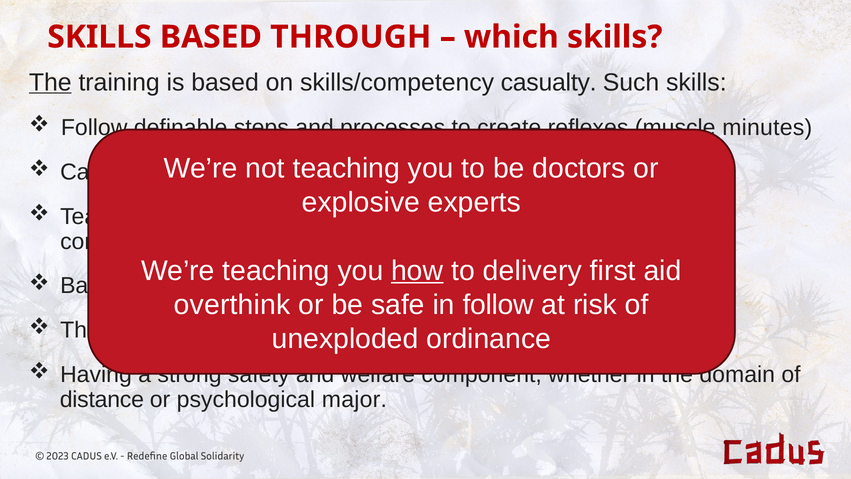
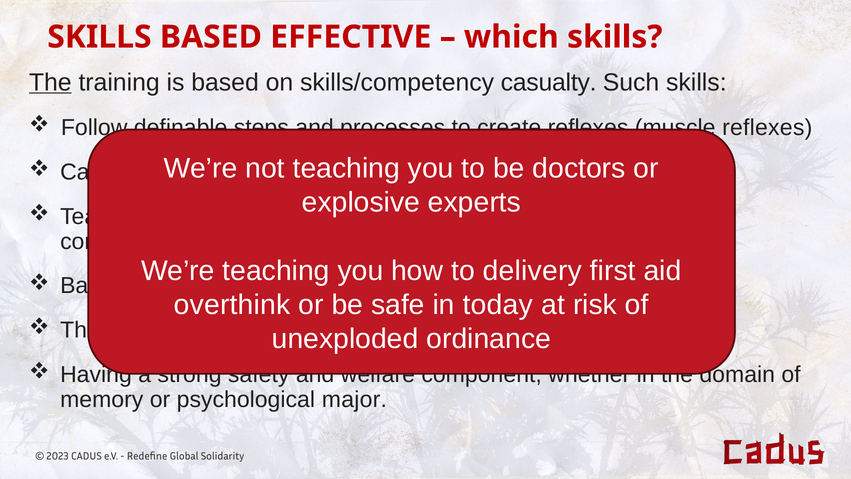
THROUGH: THROUGH -> EFFECTIVE (351, 37)
minutes: minutes -> reflexes (767, 128)
how underline: present -> none (417, 271)
in follow: follow -> today (498, 305)
distance: distance -> memory (102, 399)
